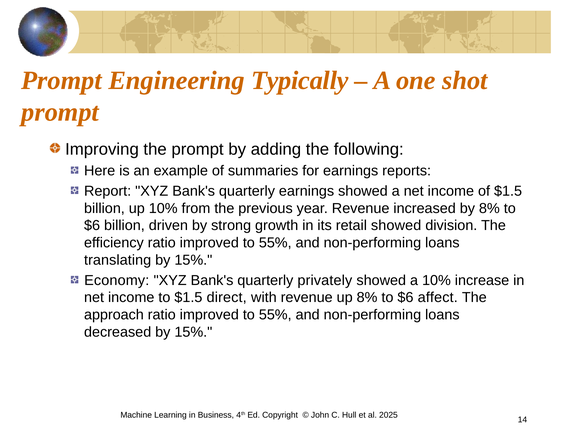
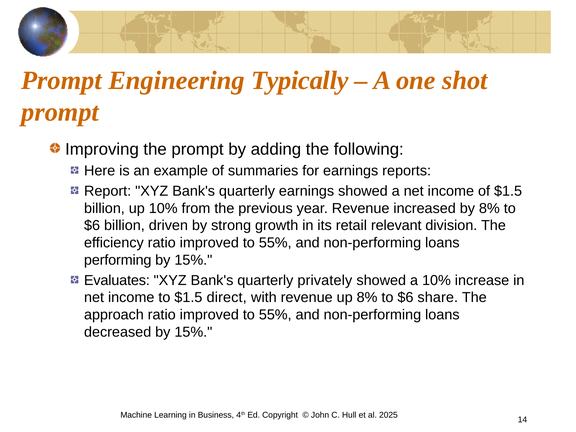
retail showed: showed -> relevant (396, 226)
translating: translating -> performing (118, 260)
Economy: Economy -> Evaluates (117, 280)
affect: affect -> share (438, 298)
